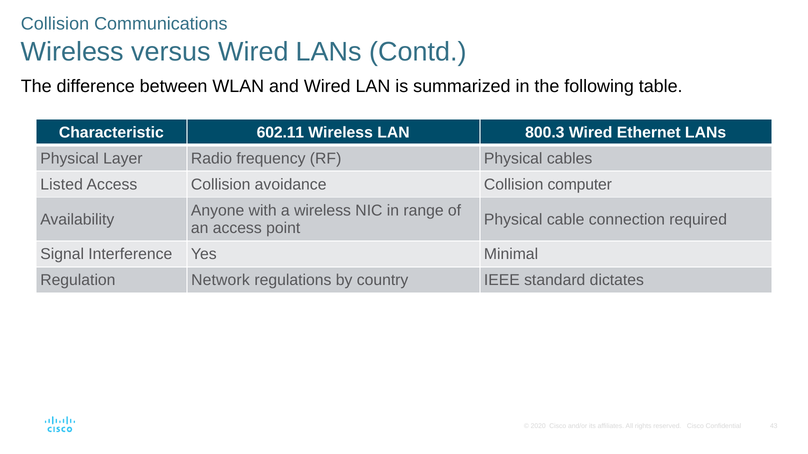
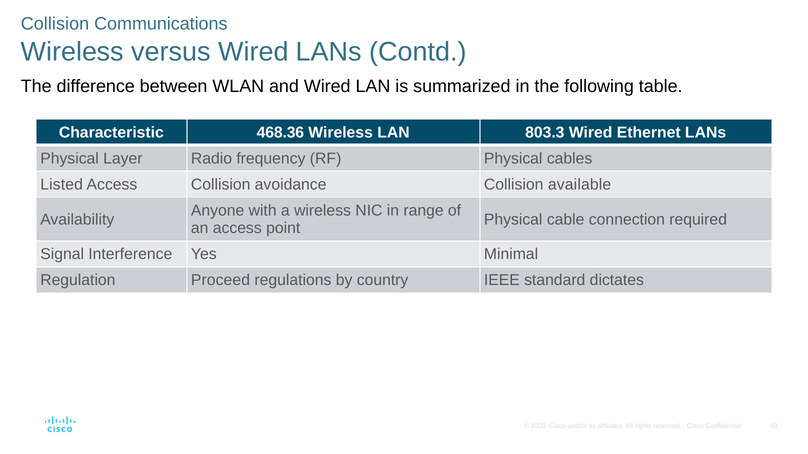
602.11: 602.11 -> 468.36 (280, 133)
800.3: 800.3 -> 803.3 (545, 133)
computer: computer -> available (580, 185)
Network: Network -> Proceed (220, 281)
